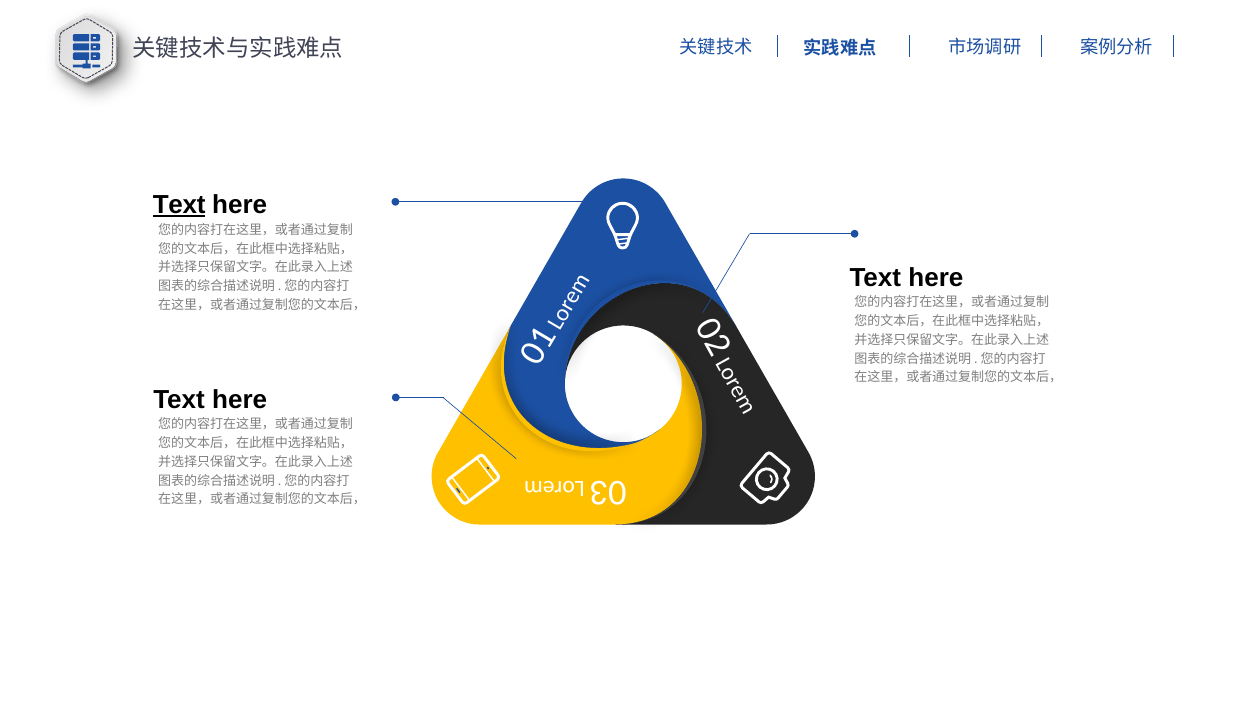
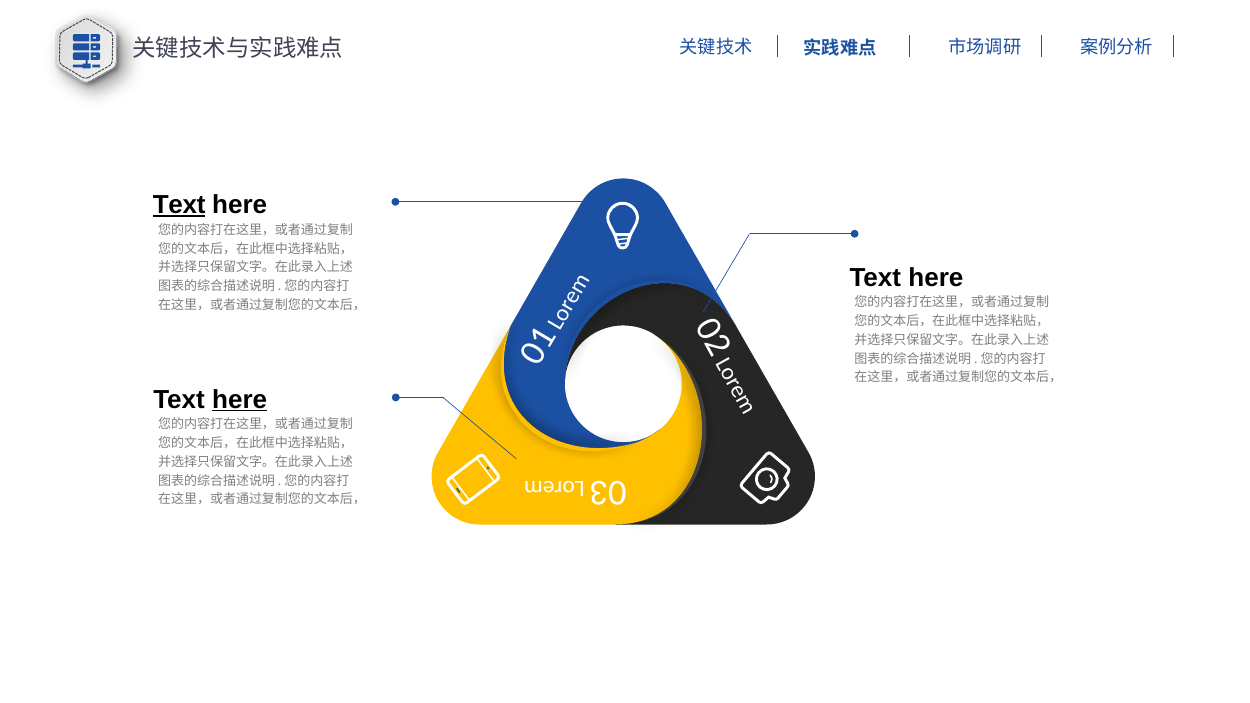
here underline: none -> present (240, 400)
